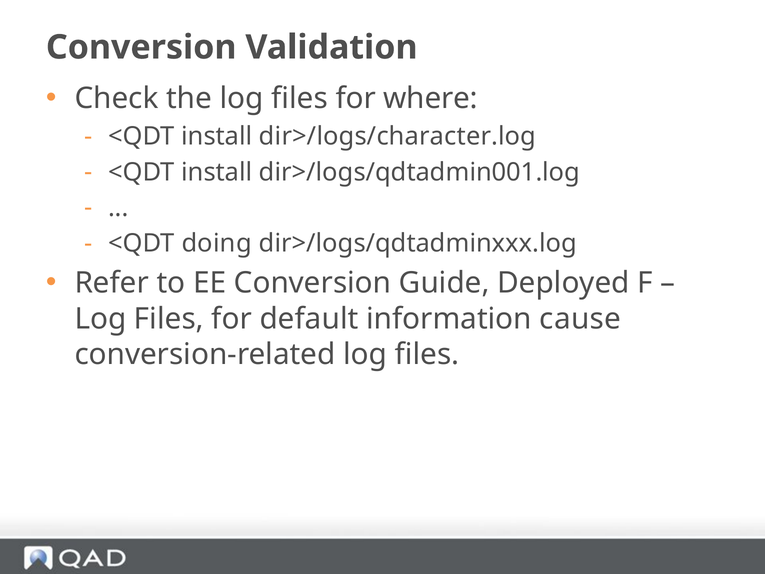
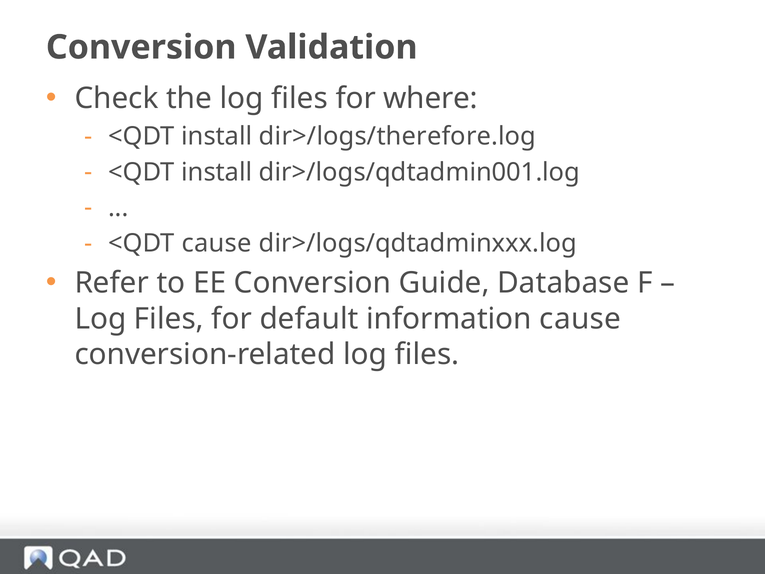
dir>/logs/character.log: dir>/logs/character.log -> dir>/logs/therefore.log (398, 136)
<QDT doing: doing -> cause (217, 243)
Deployed: Deployed -> Database (563, 283)
